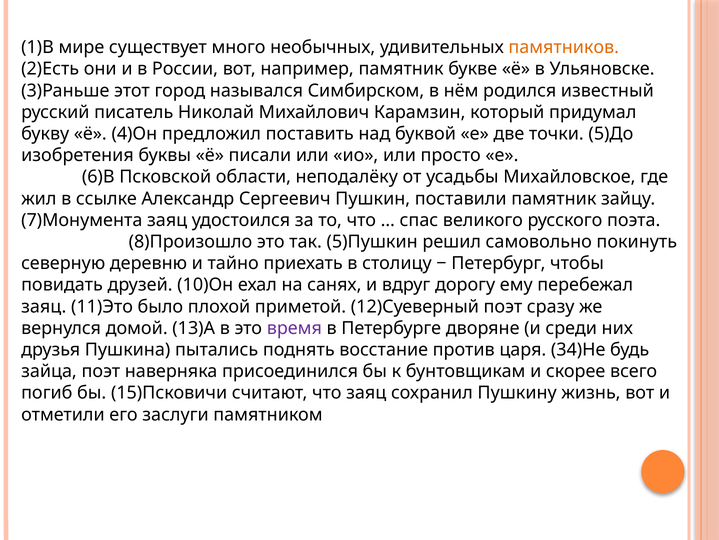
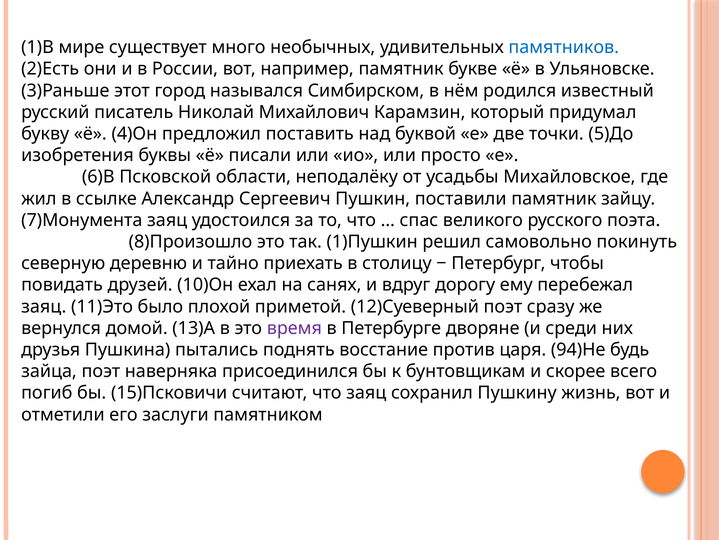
памятников colour: orange -> blue (564, 47)
5)Пушкин: 5)Пушкин -> 1)Пушкин (372, 242)
34)Не: 34)Не -> 94)Не (578, 349)
